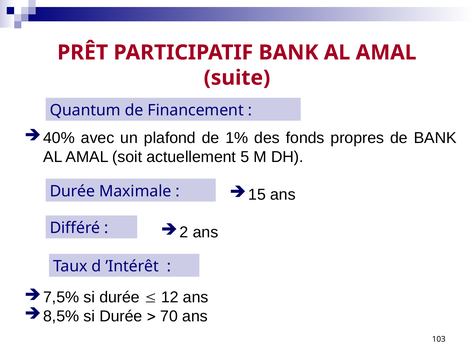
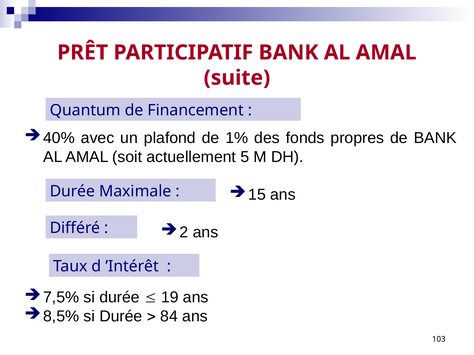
12: 12 -> 19 (170, 298)
70: 70 -> 84 (169, 317)
